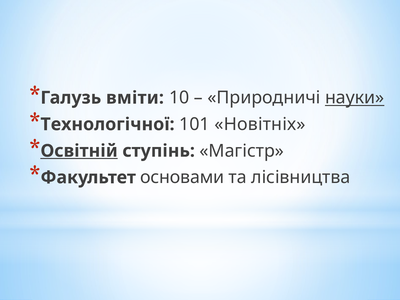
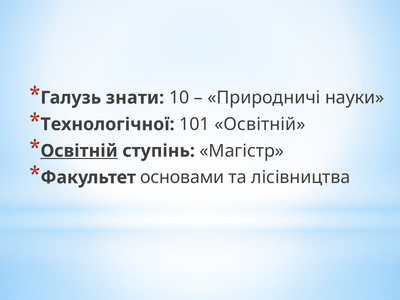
вміти: вміти -> знати (135, 98)
науки underline: present -> none (355, 98)
101 Новітніх: Новітніх -> Освітній (260, 124)
